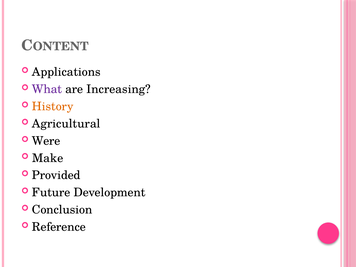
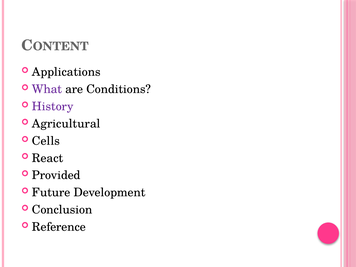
Increasing: Increasing -> Conditions (119, 89)
History colour: orange -> purple (53, 106)
Were: Were -> Cells (46, 141)
Make: Make -> React (48, 158)
